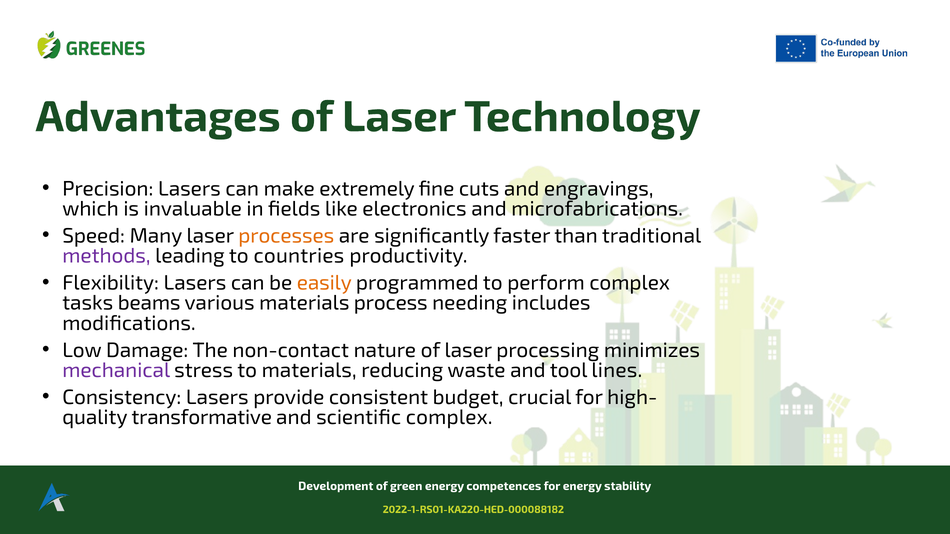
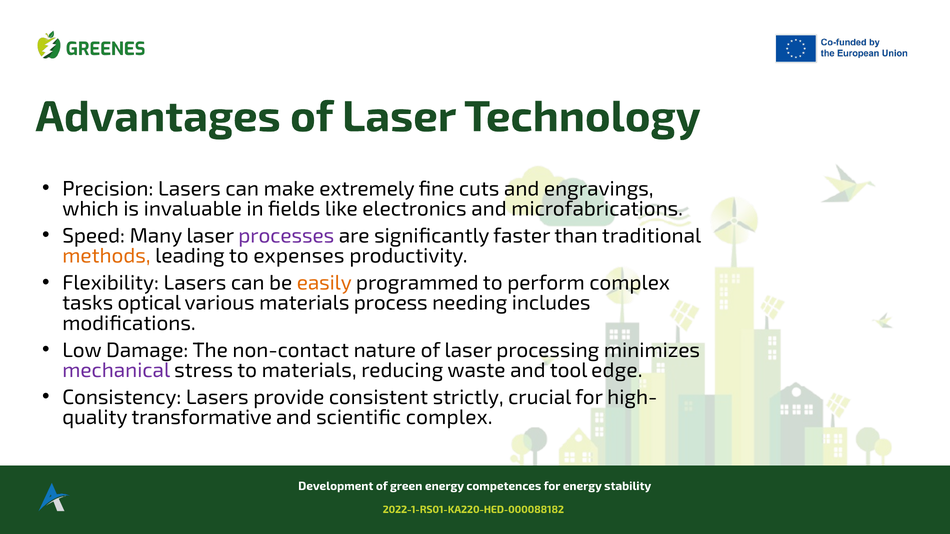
processes colour: orange -> purple (286, 236)
methods colour: purple -> orange (106, 256)
countries: countries -> expenses (299, 256)
beams: beams -> optical (149, 303)
lines: lines -> edge (617, 371)
budget: budget -> strictly (468, 397)
